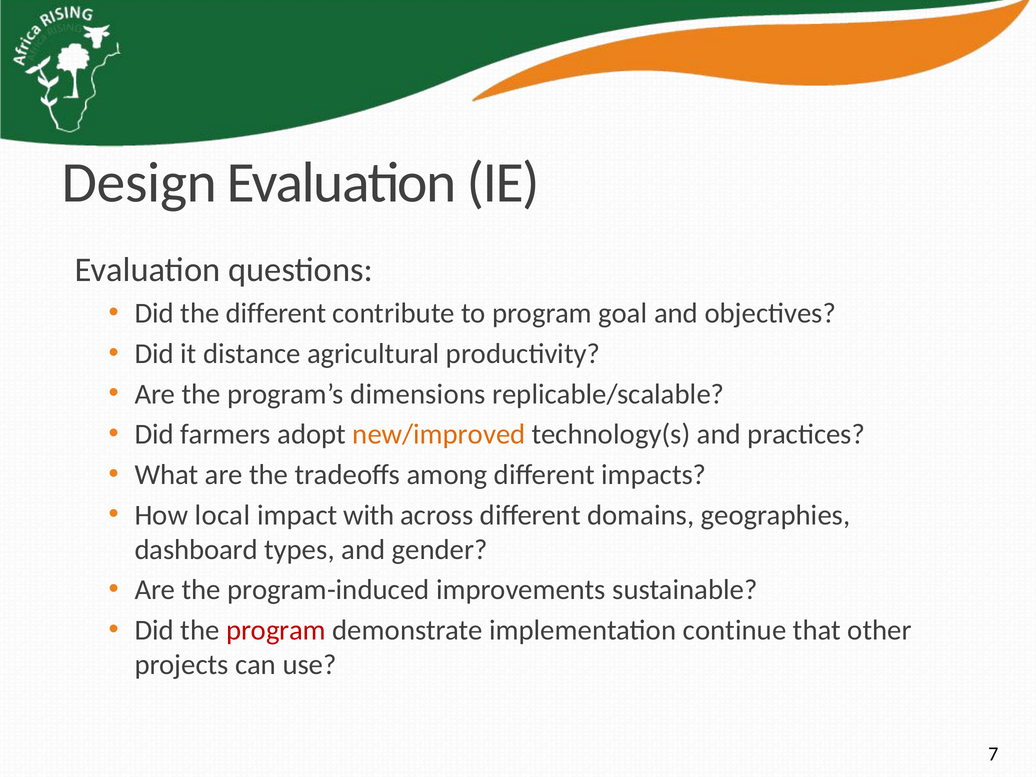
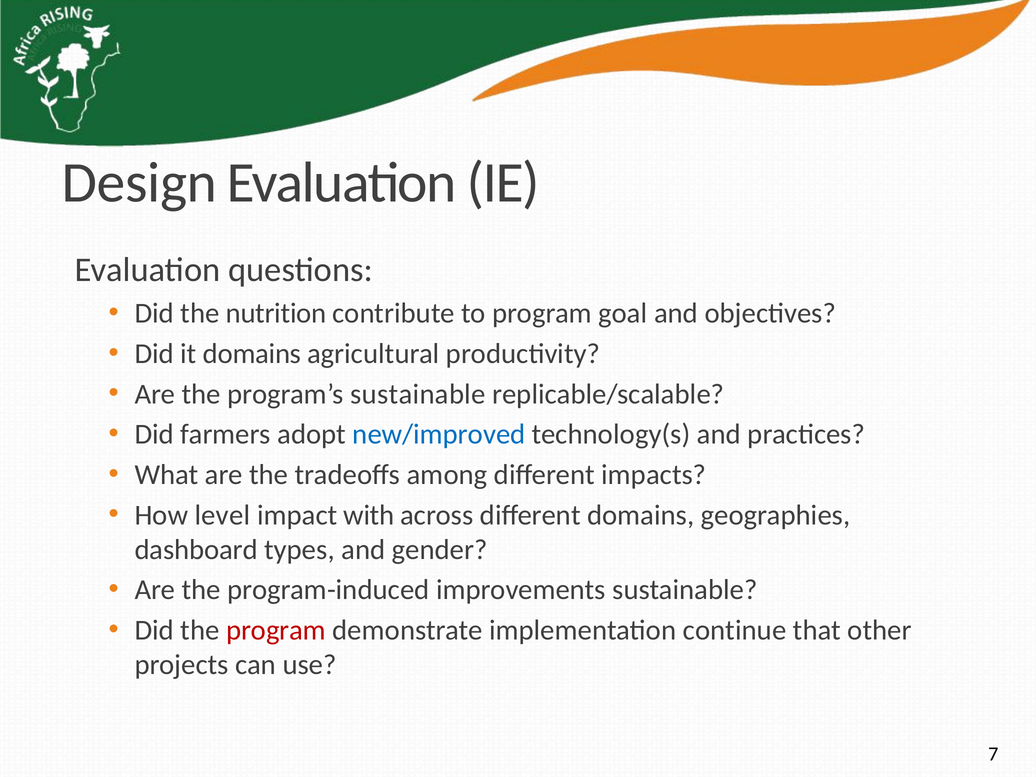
the different: different -> nutrition (276, 313)
it distance: distance -> domains (252, 354)
program’s dimensions: dimensions -> sustainable (418, 394)
new/improved colour: orange -> blue (439, 434)
local: local -> level (222, 515)
